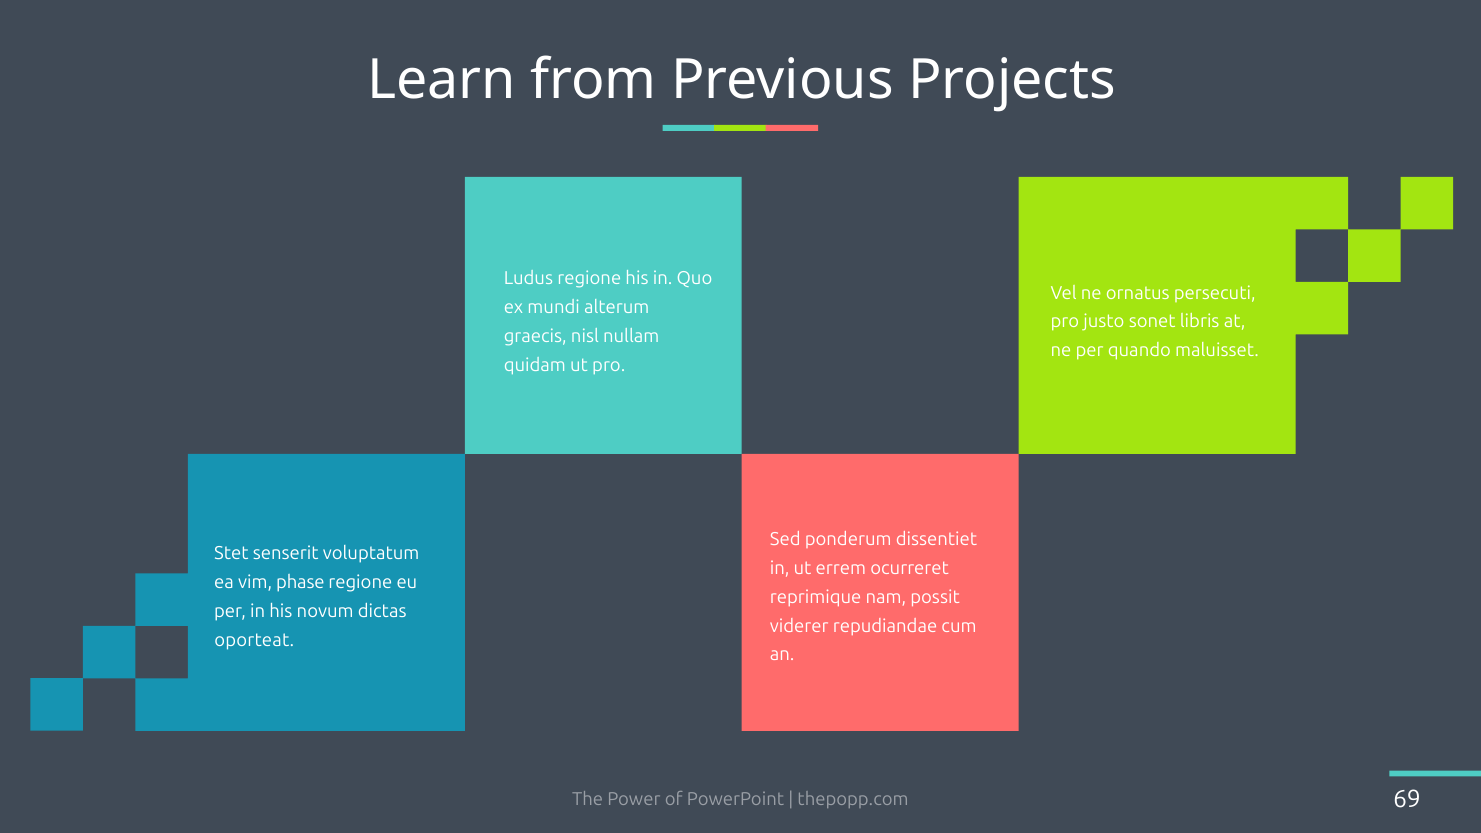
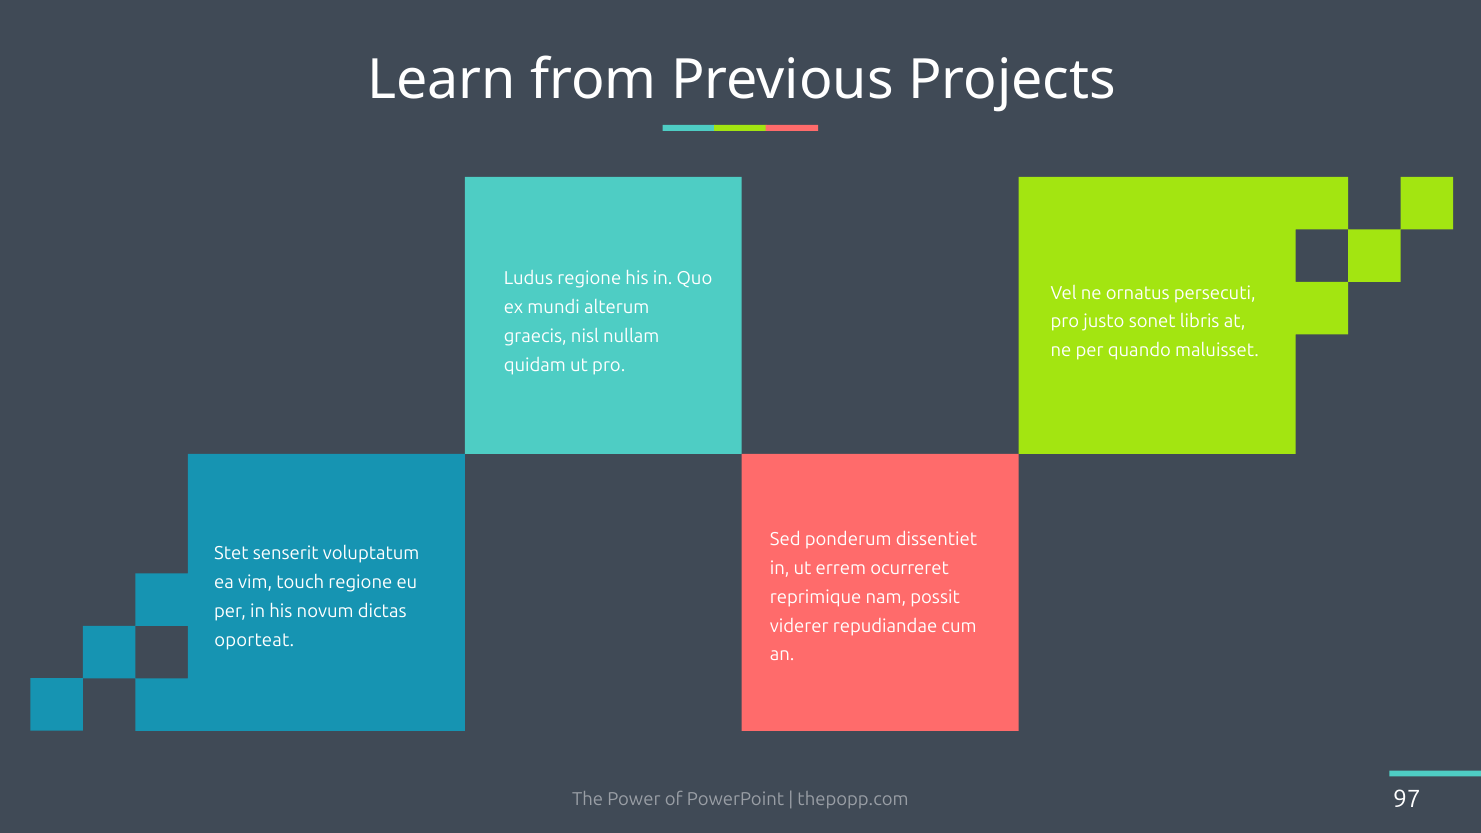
phase: phase -> touch (300, 583)
69: 69 -> 97 (1407, 799)
